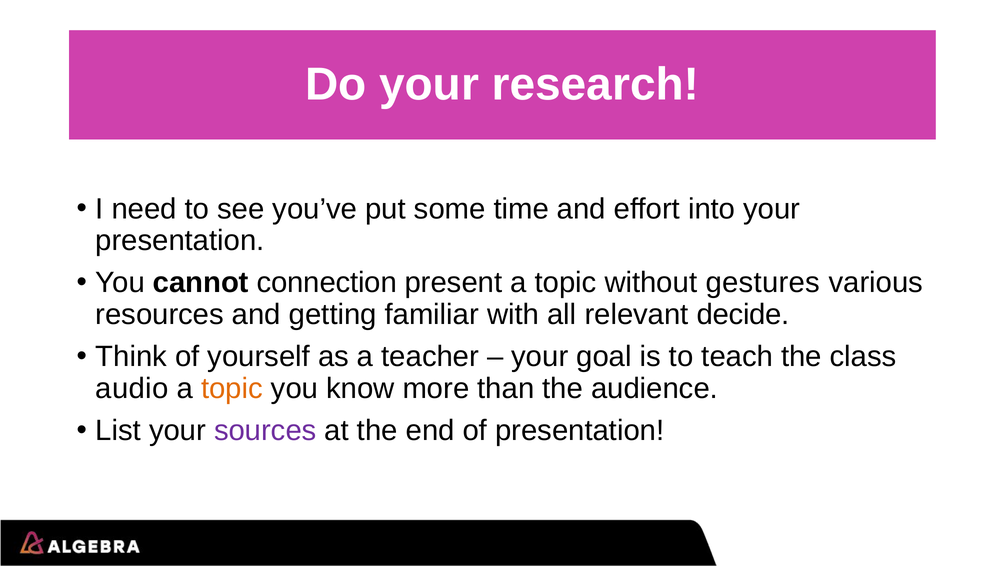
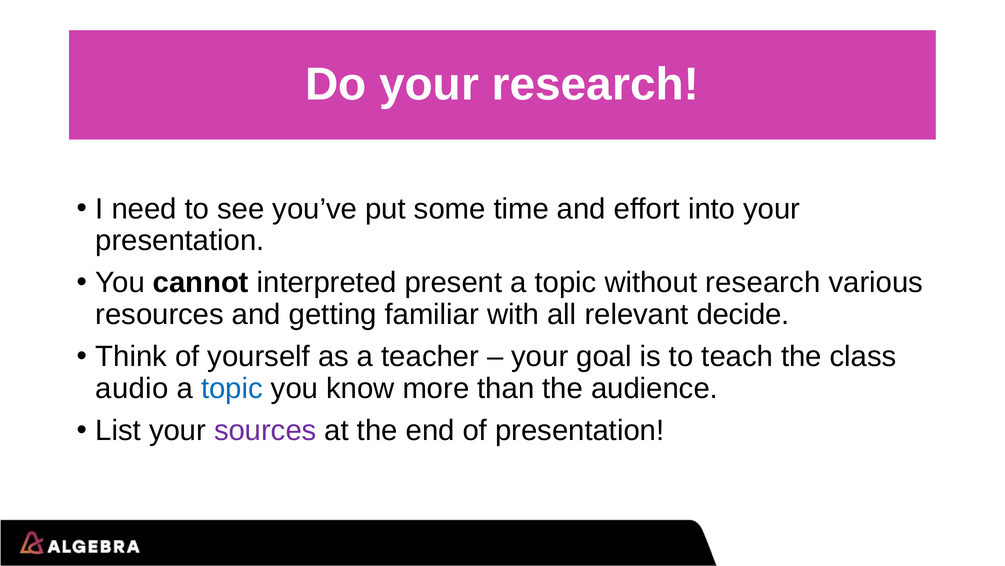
connection: connection -> interpreted (327, 282)
without gestures: gestures -> research (763, 282)
topic colour: orange -> blue (232, 388)
